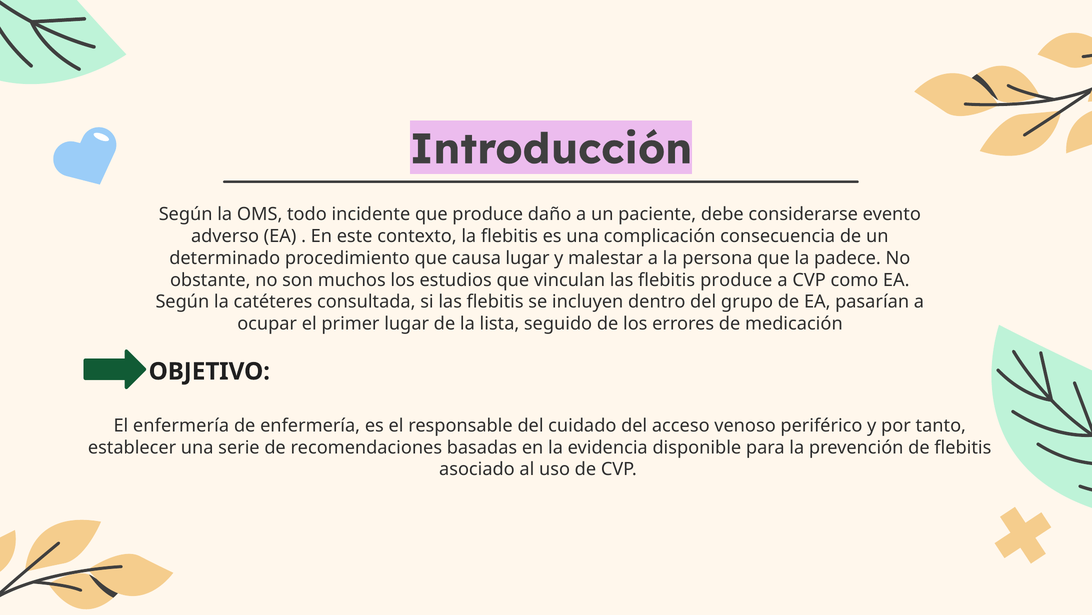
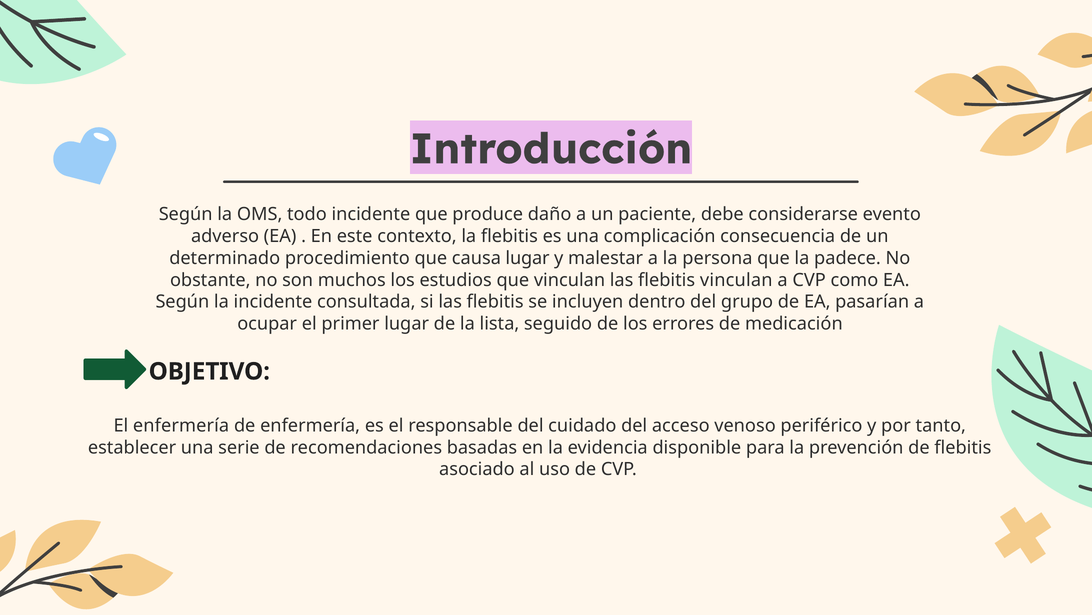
flebitis produce: produce -> vinculan (736, 280)
la catéteres: catéteres -> incidente (273, 302)
